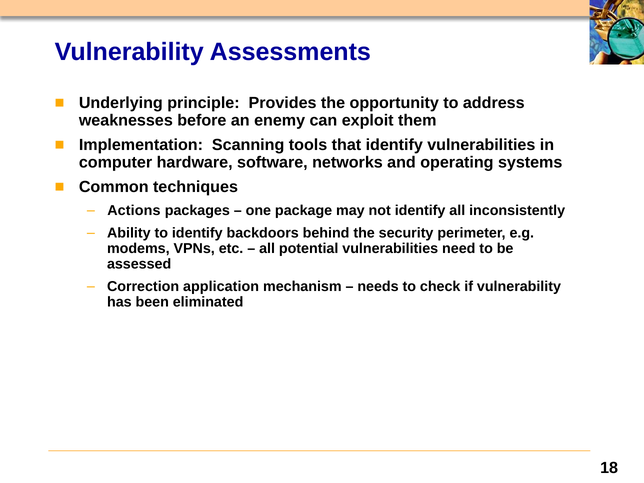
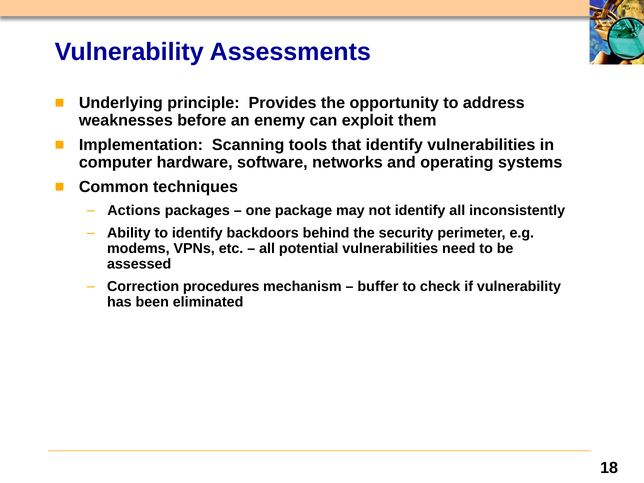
application: application -> procedures (221, 287)
needs: needs -> buffer (378, 287)
